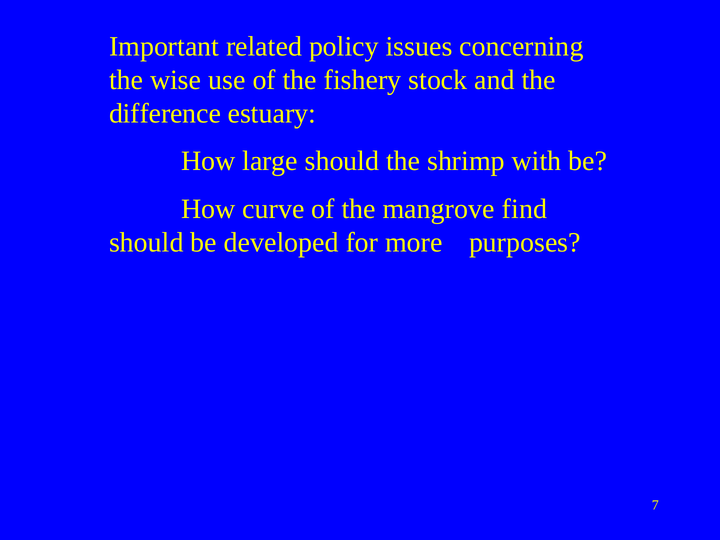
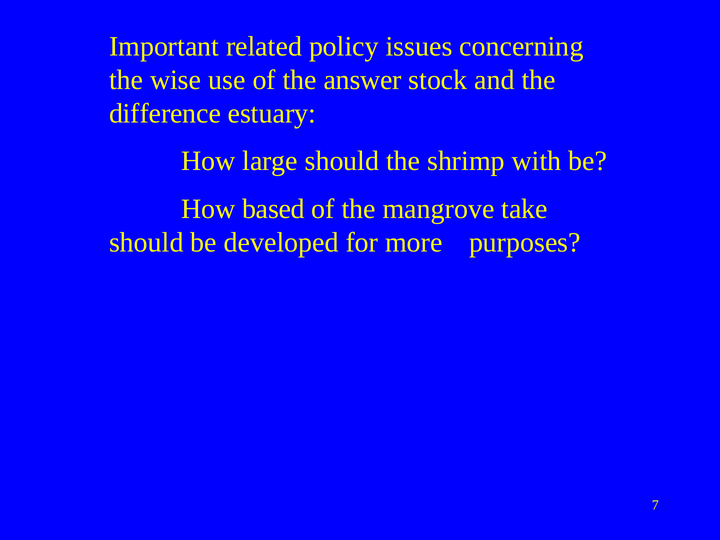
fishery: fishery -> answer (363, 80)
curve: curve -> based (274, 209)
find: find -> take (525, 209)
